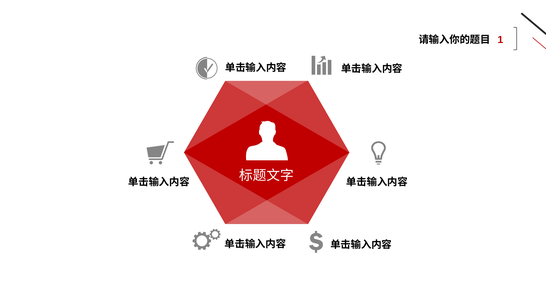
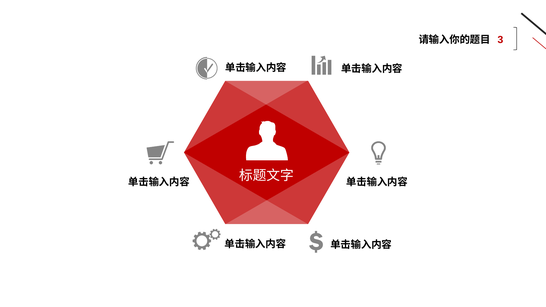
1: 1 -> 3 (500, 40)
